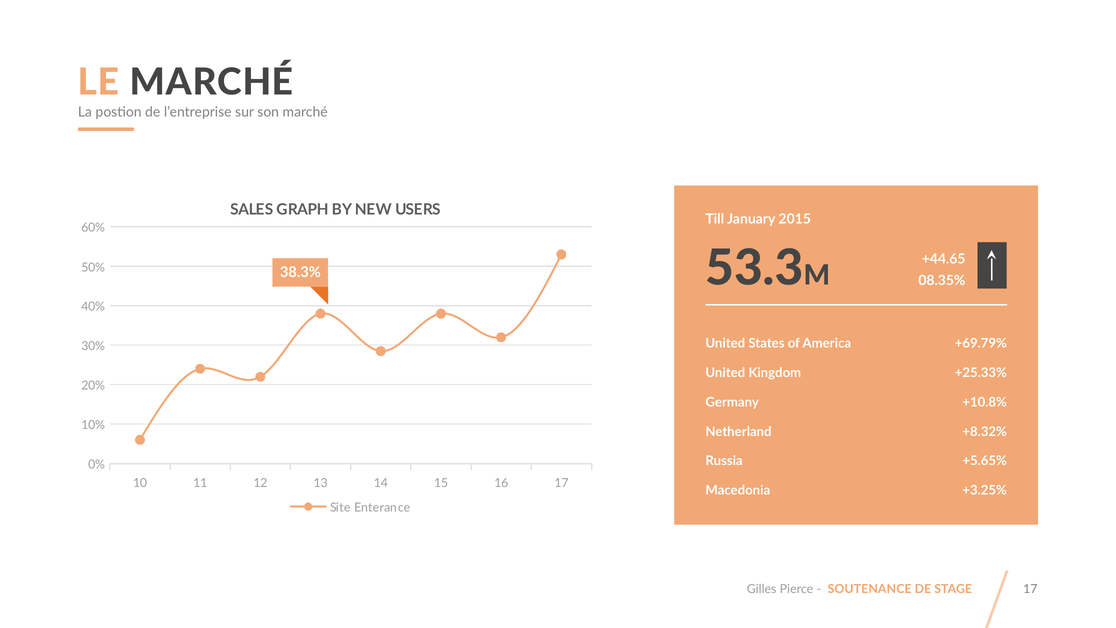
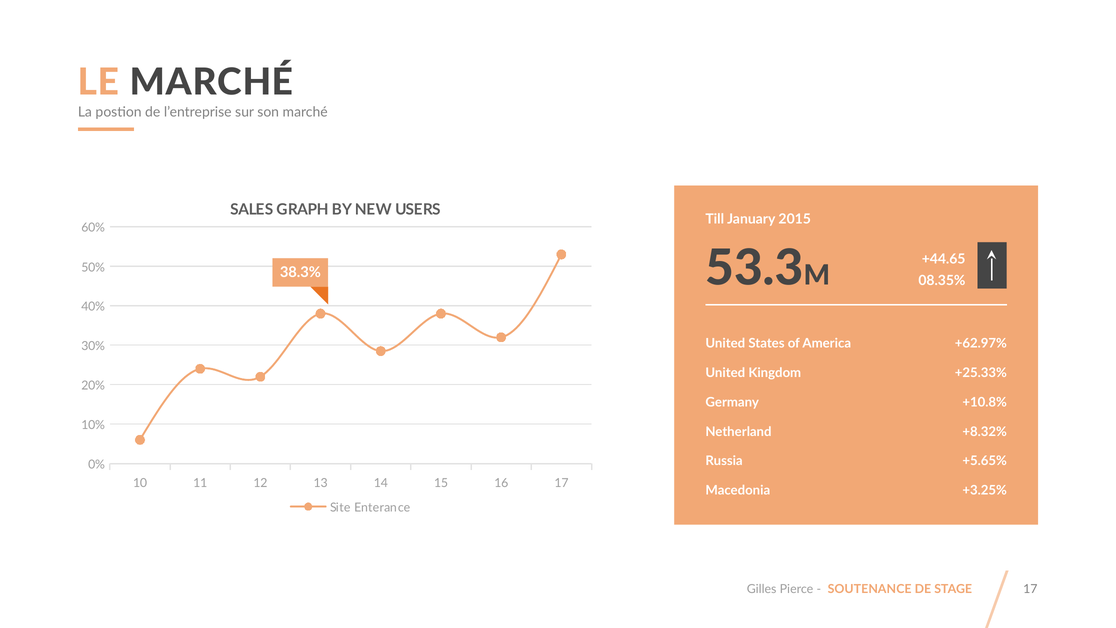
+69.79%: +69.79% -> +62.97% (981, 343)
